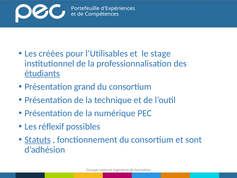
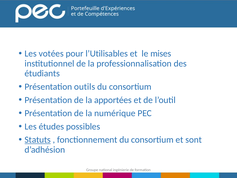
créées: créées -> votées (51, 53)
stage: stage -> mises (161, 53)
étudiants underline: present -> none (42, 73)
grand: grand -> outils (85, 87)
technique: technique -> apportées (113, 100)
réflexif: réflexif -> études (51, 126)
